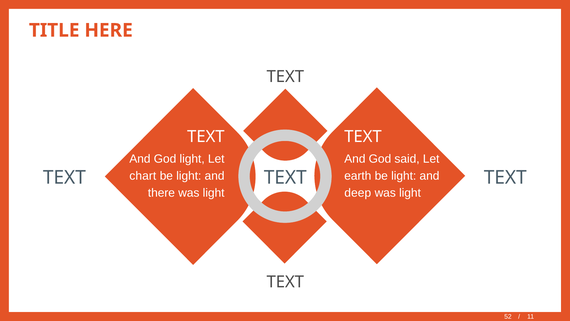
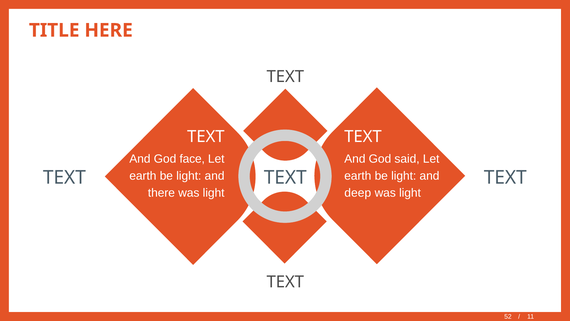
God light: light -> face (192, 159)
chart: chart -> earth (143, 176)
